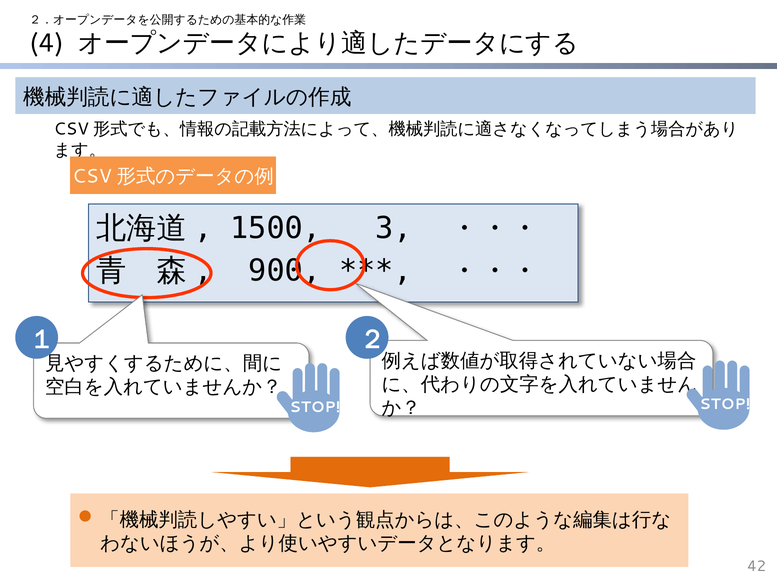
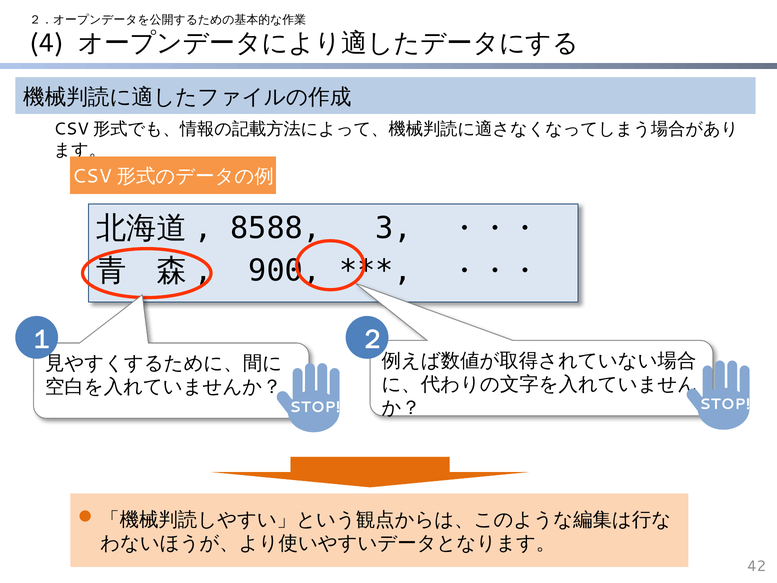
1500: 1500 -> 8588 (276, 228)
